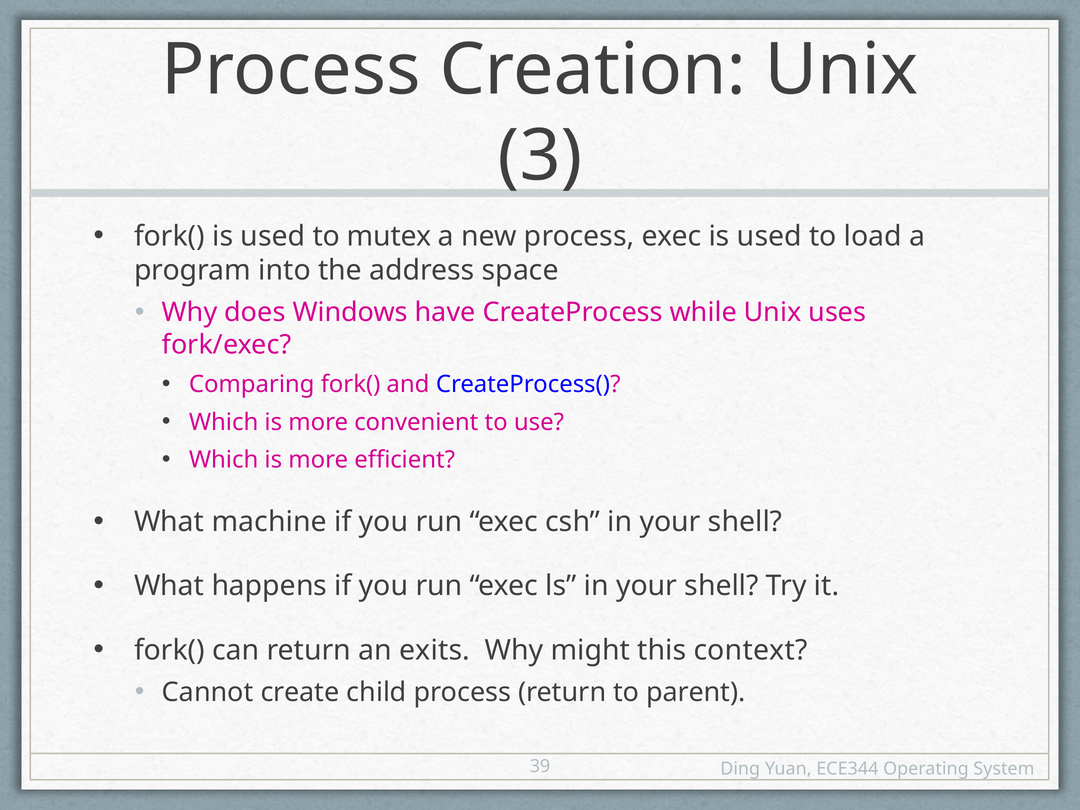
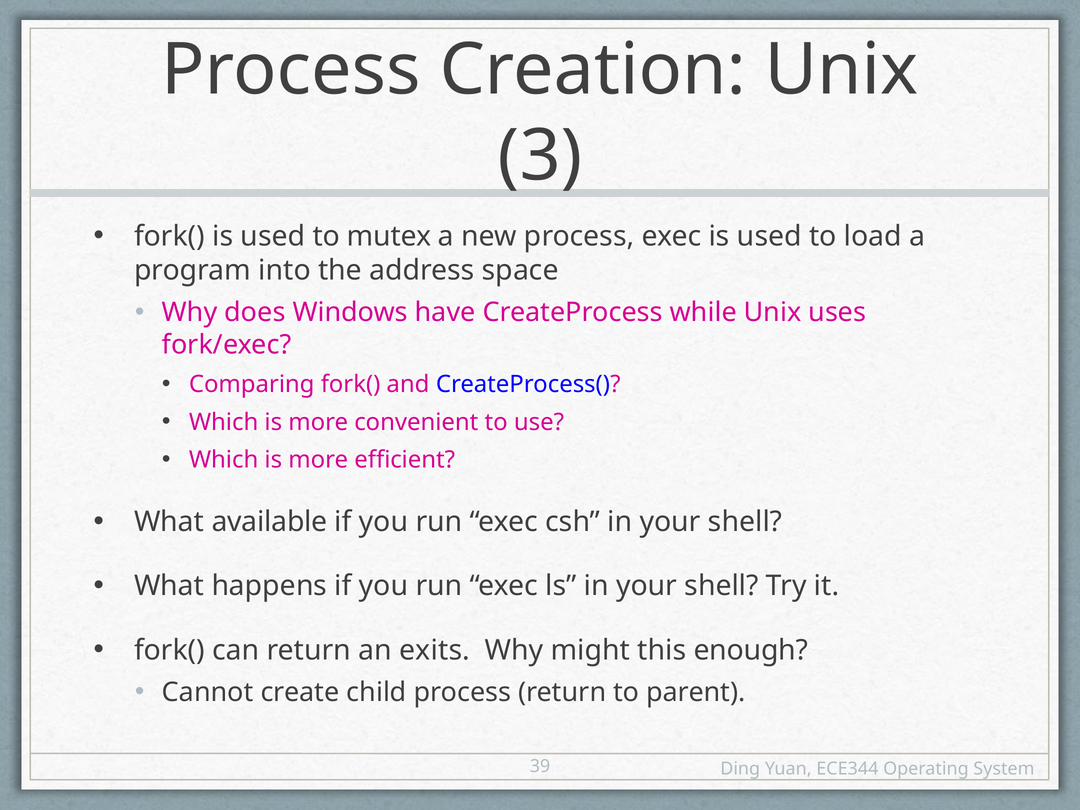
machine: machine -> available (269, 522)
context: context -> enough (751, 650)
